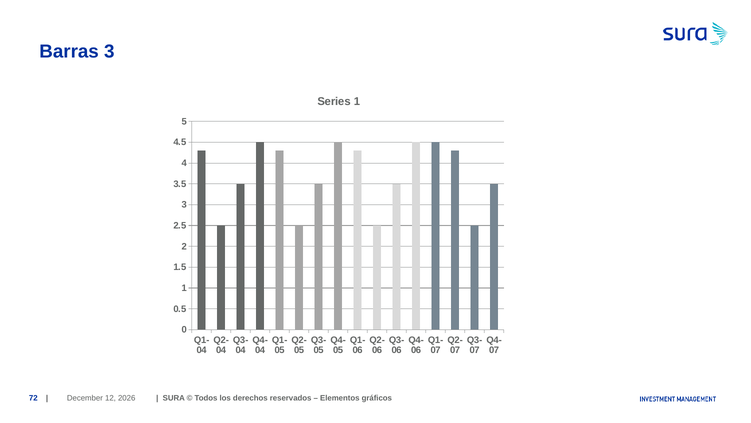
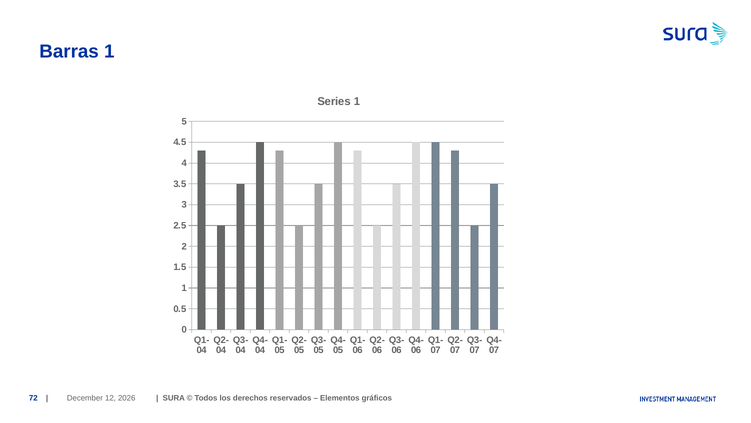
Barras 3: 3 -> 1 (109, 51)
